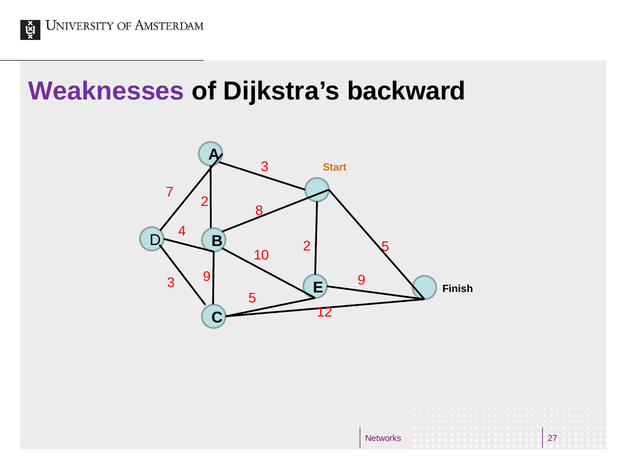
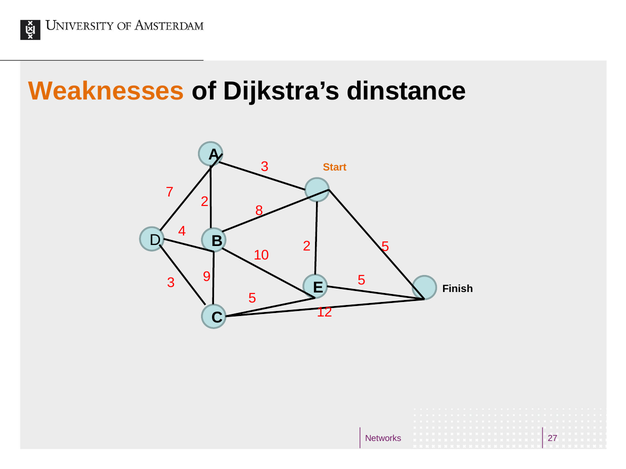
Weaknesses colour: purple -> orange (106, 91)
backward: backward -> dinstance (407, 91)
9 9: 9 -> 5 (362, 280)
